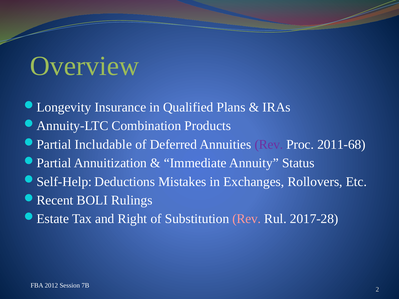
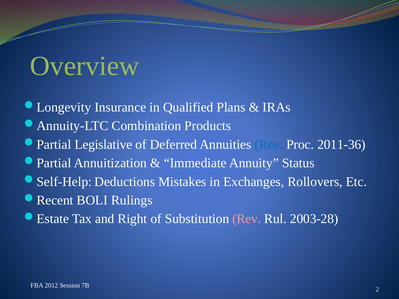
Includable: Includable -> Legislative (103, 145)
Rev colour: purple -> blue (269, 145)
2011-68: 2011-68 -> 2011-36 (341, 145)
2017-28: 2017-28 -> 2003-28 (314, 219)
